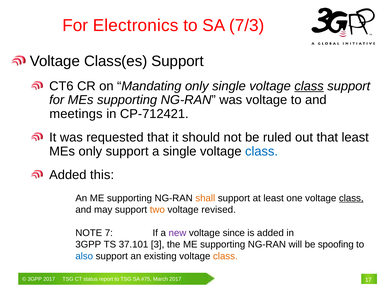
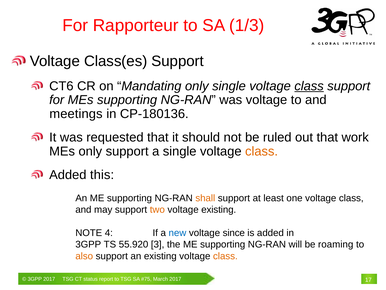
Electronics: Electronics -> Rapporteur (136, 25)
7/3: 7/3 -> 1/3 (247, 25)
CP-712421: CP-712421 -> CP-180136 (154, 114)
that least: least -> work (355, 137)
class colour: blue -> orange (262, 151)
class underline: present -> none (351, 198)
voltage revised: revised -> existing (219, 209)
7: 7 -> 4 (109, 233)
new colour: purple -> blue (177, 233)
37.101: 37.101 -> 55.920 (134, 244)
spoofing: spoofing -> roaming (336, 244)
also colour: blue -> orange (84, 256)
